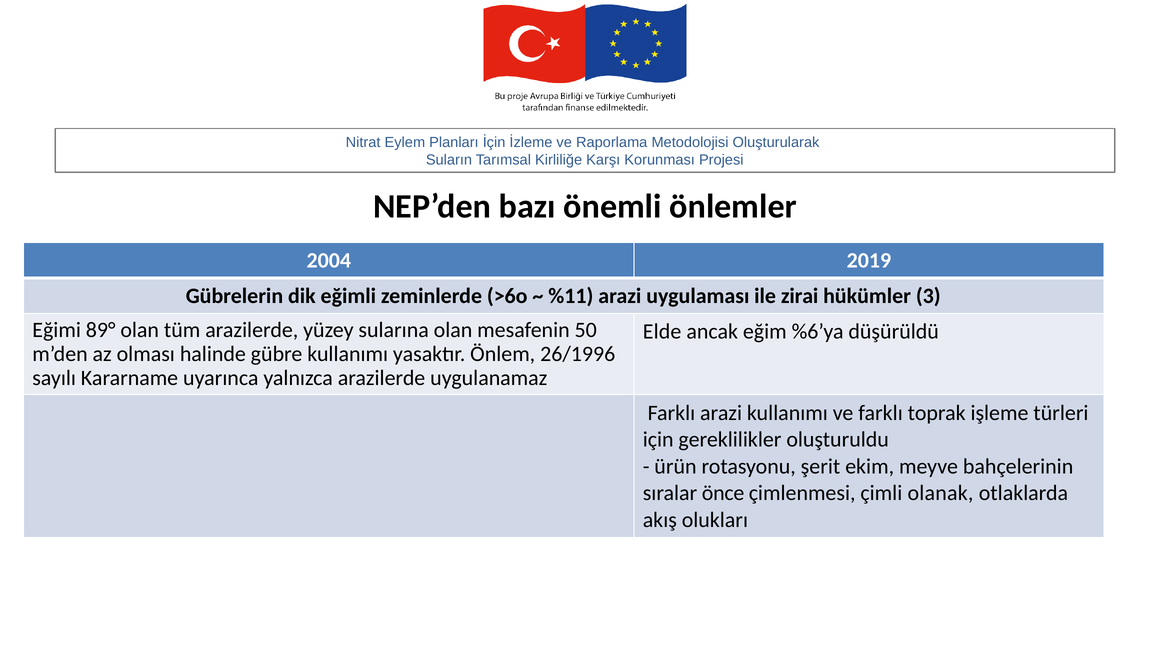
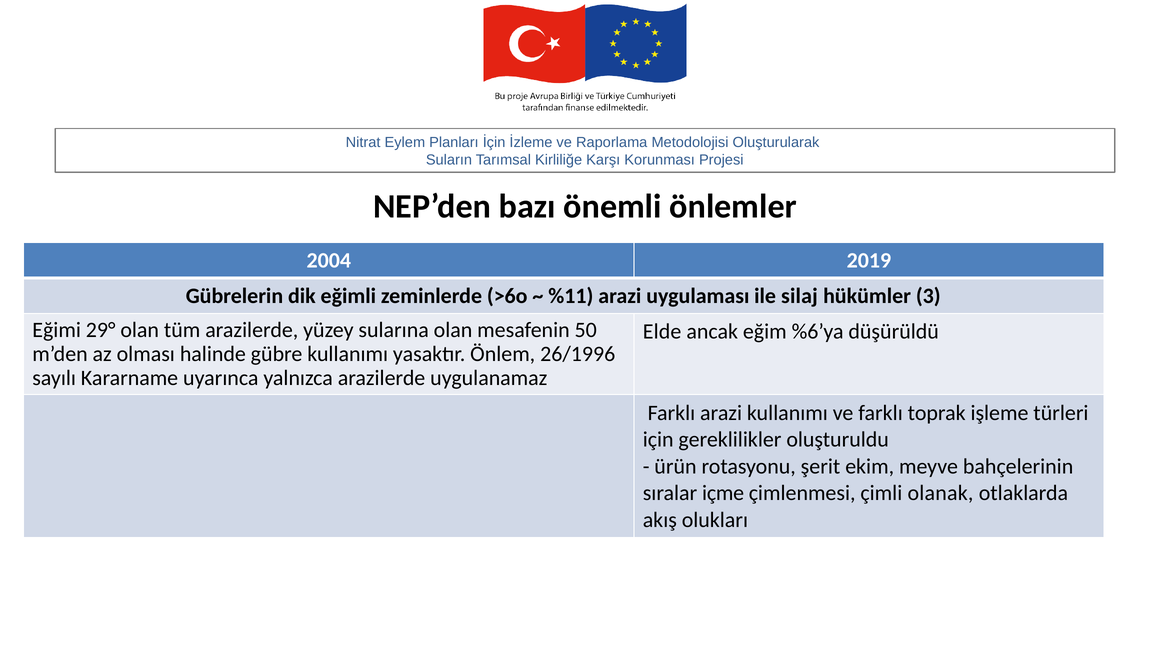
zirai: zirai -> silaj (799, 296)
89°: 89° -> 29° (101, 330)
önce: önce -> içme (723, 493)
